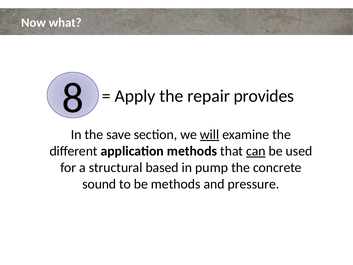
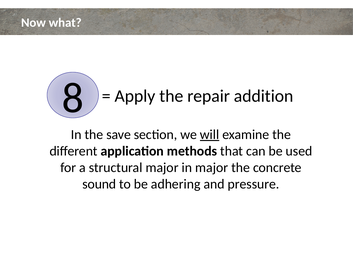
provides: provides -> addition (264, 96)
can underline: present -> none (256, 151)
structural based: based -> major (162, 167)
in pump: pump -> major (212, 167)
be methods: methods -> adhering (176, 184)
